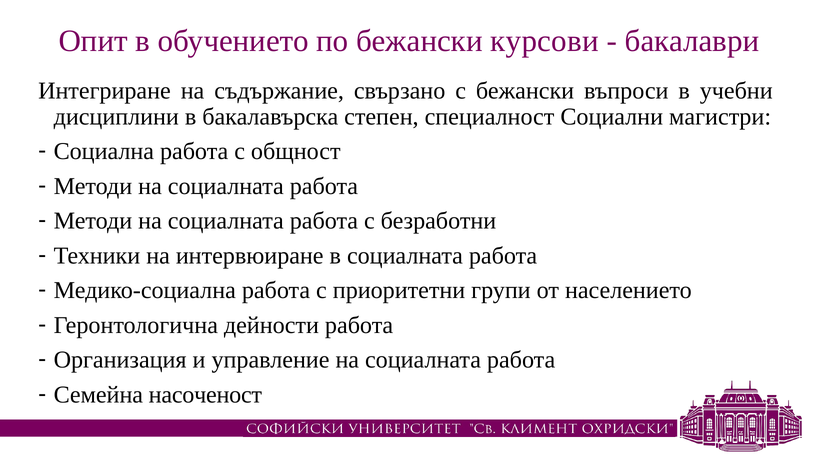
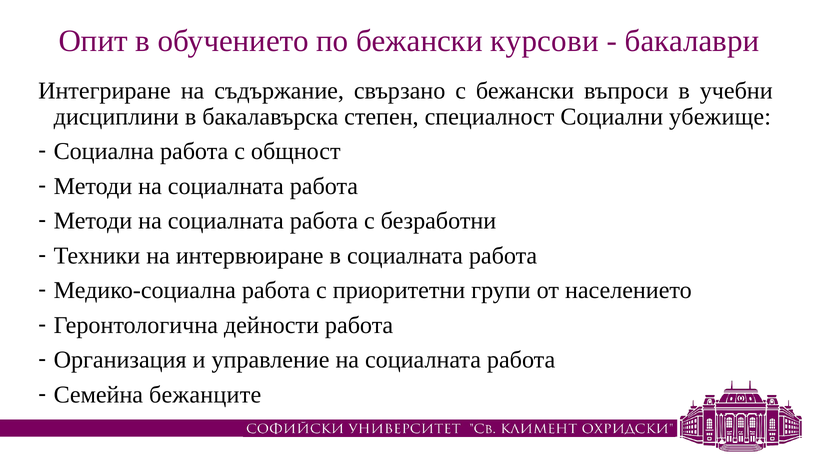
магистри: магистри -> убежище (720, 117)
насоченост: насоченост -> бежанците (205, 394)
